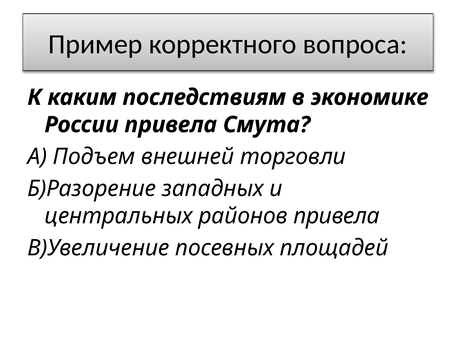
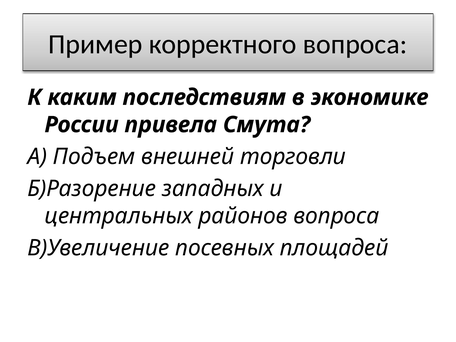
районов привела: привела -> вопроса (337, 216)
